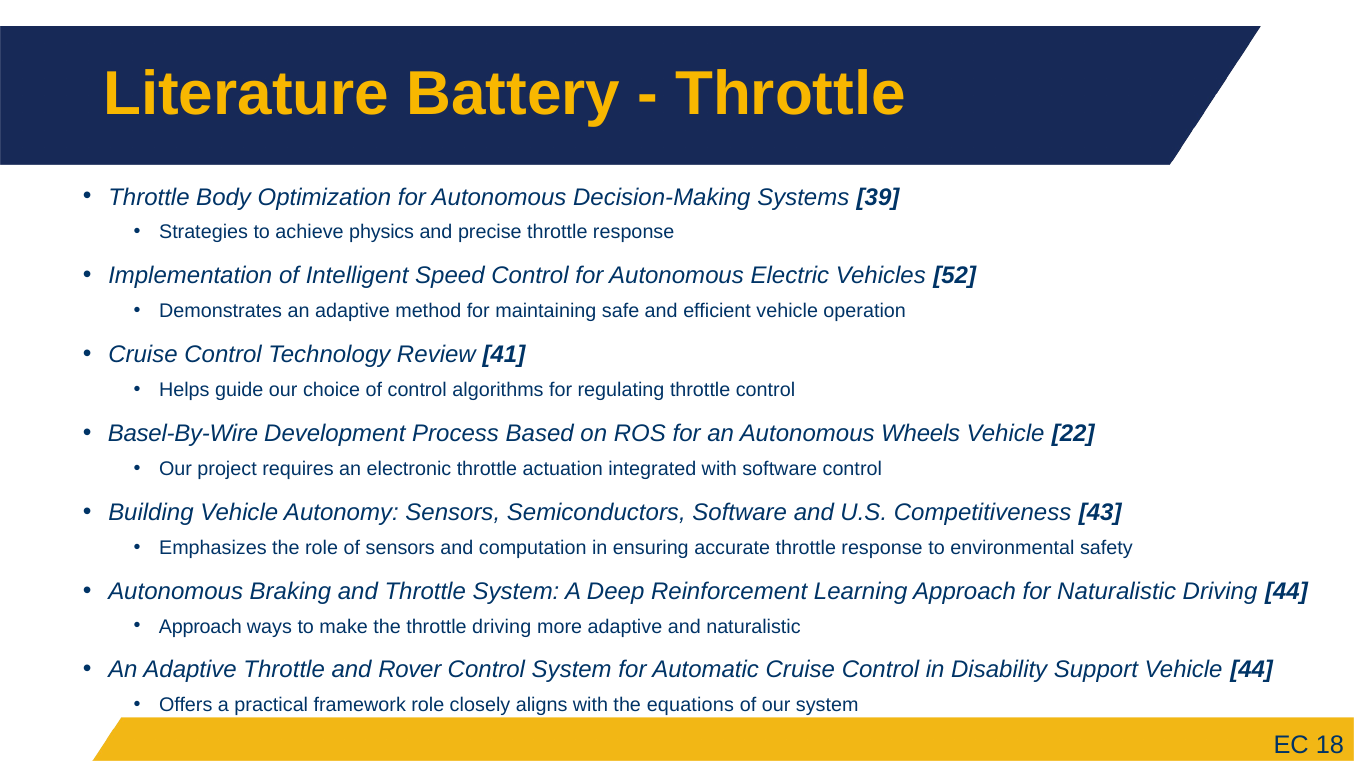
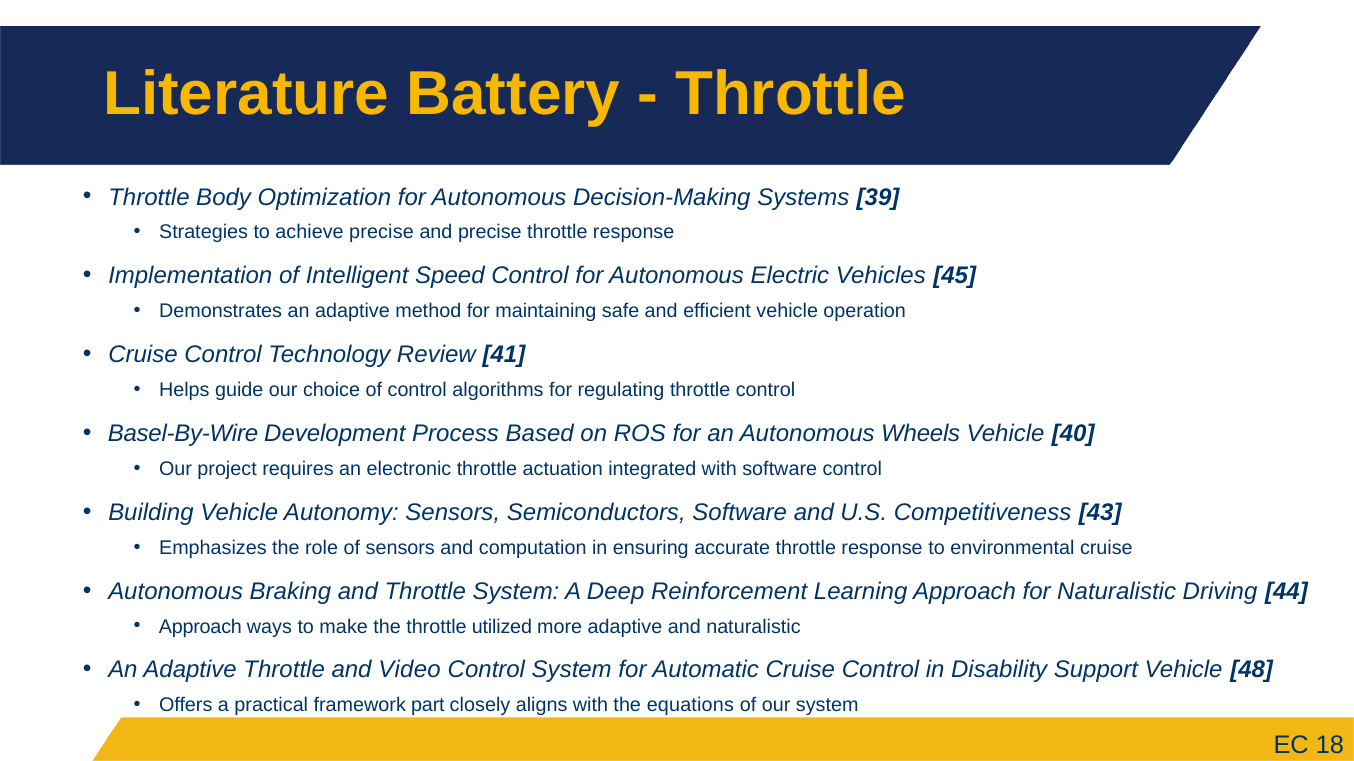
achieve physics: physics -> precise (381, 233)
52: 52 -> 45 (955, 276)
22: 22 -> 40 (1073, 434)
environmental safety: safety -> cruise (1106, 548)
throttle driving: driving -> utilized (502, 627)
Rover: Rover -> Video (410, 671)
Vehicle 44: 44 -> 48 (1252, 671)
framework role: role -> part (428, 706)
